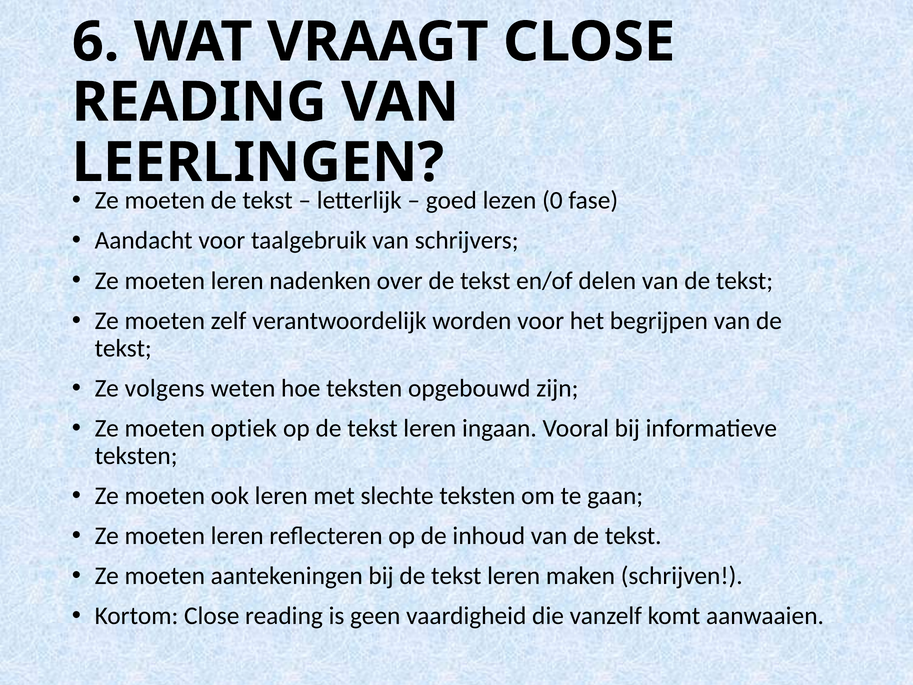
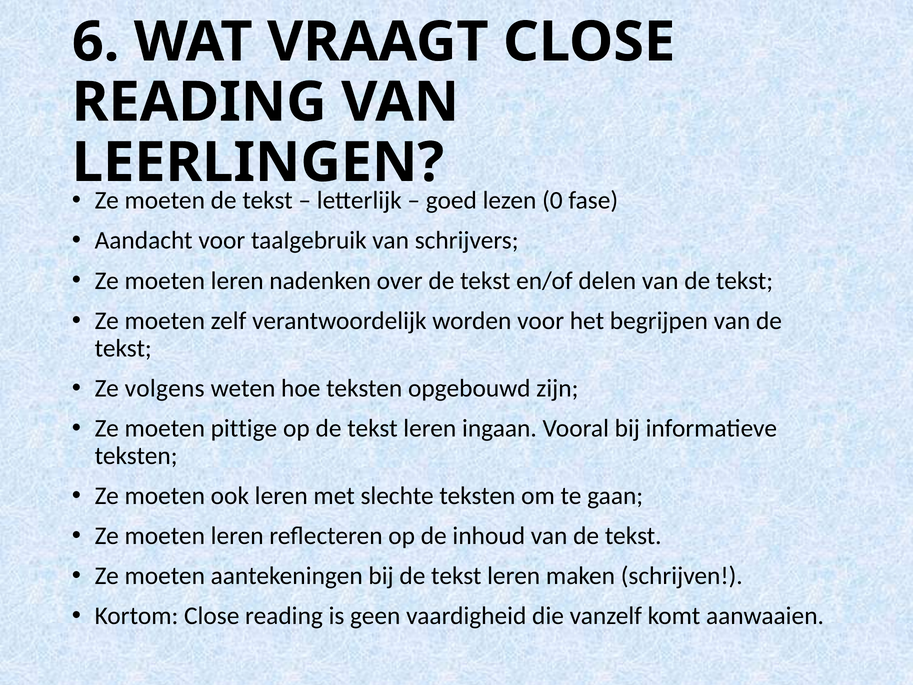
optiek: optiek -> pittige (244, 428)
